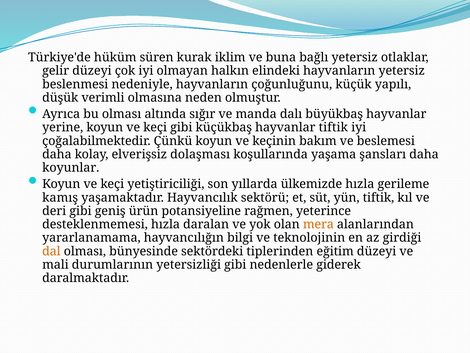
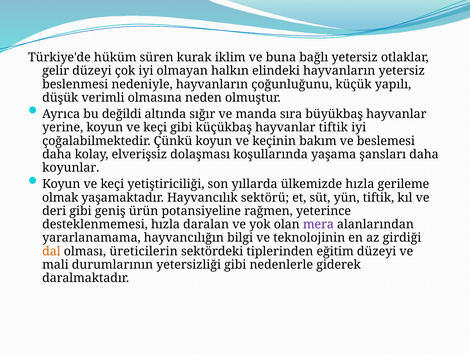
bu olması: olması -> değildi (122, 114)
dalı: dalı -> sıra (291, 114)
kamış: kamış -> olmak (60, 197)
mera colour: orange -> purple (318, 224)
bünyesinde: bünyesinde -> üreticilerin (144, 251)
